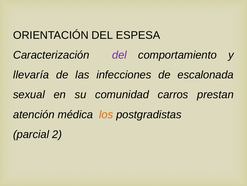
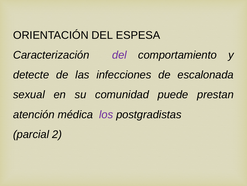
llevaría: llevaría -> detecte (31, 75)
carros: carros -> puede (173, 94)
los colour: orange -> purple (106, 114)
